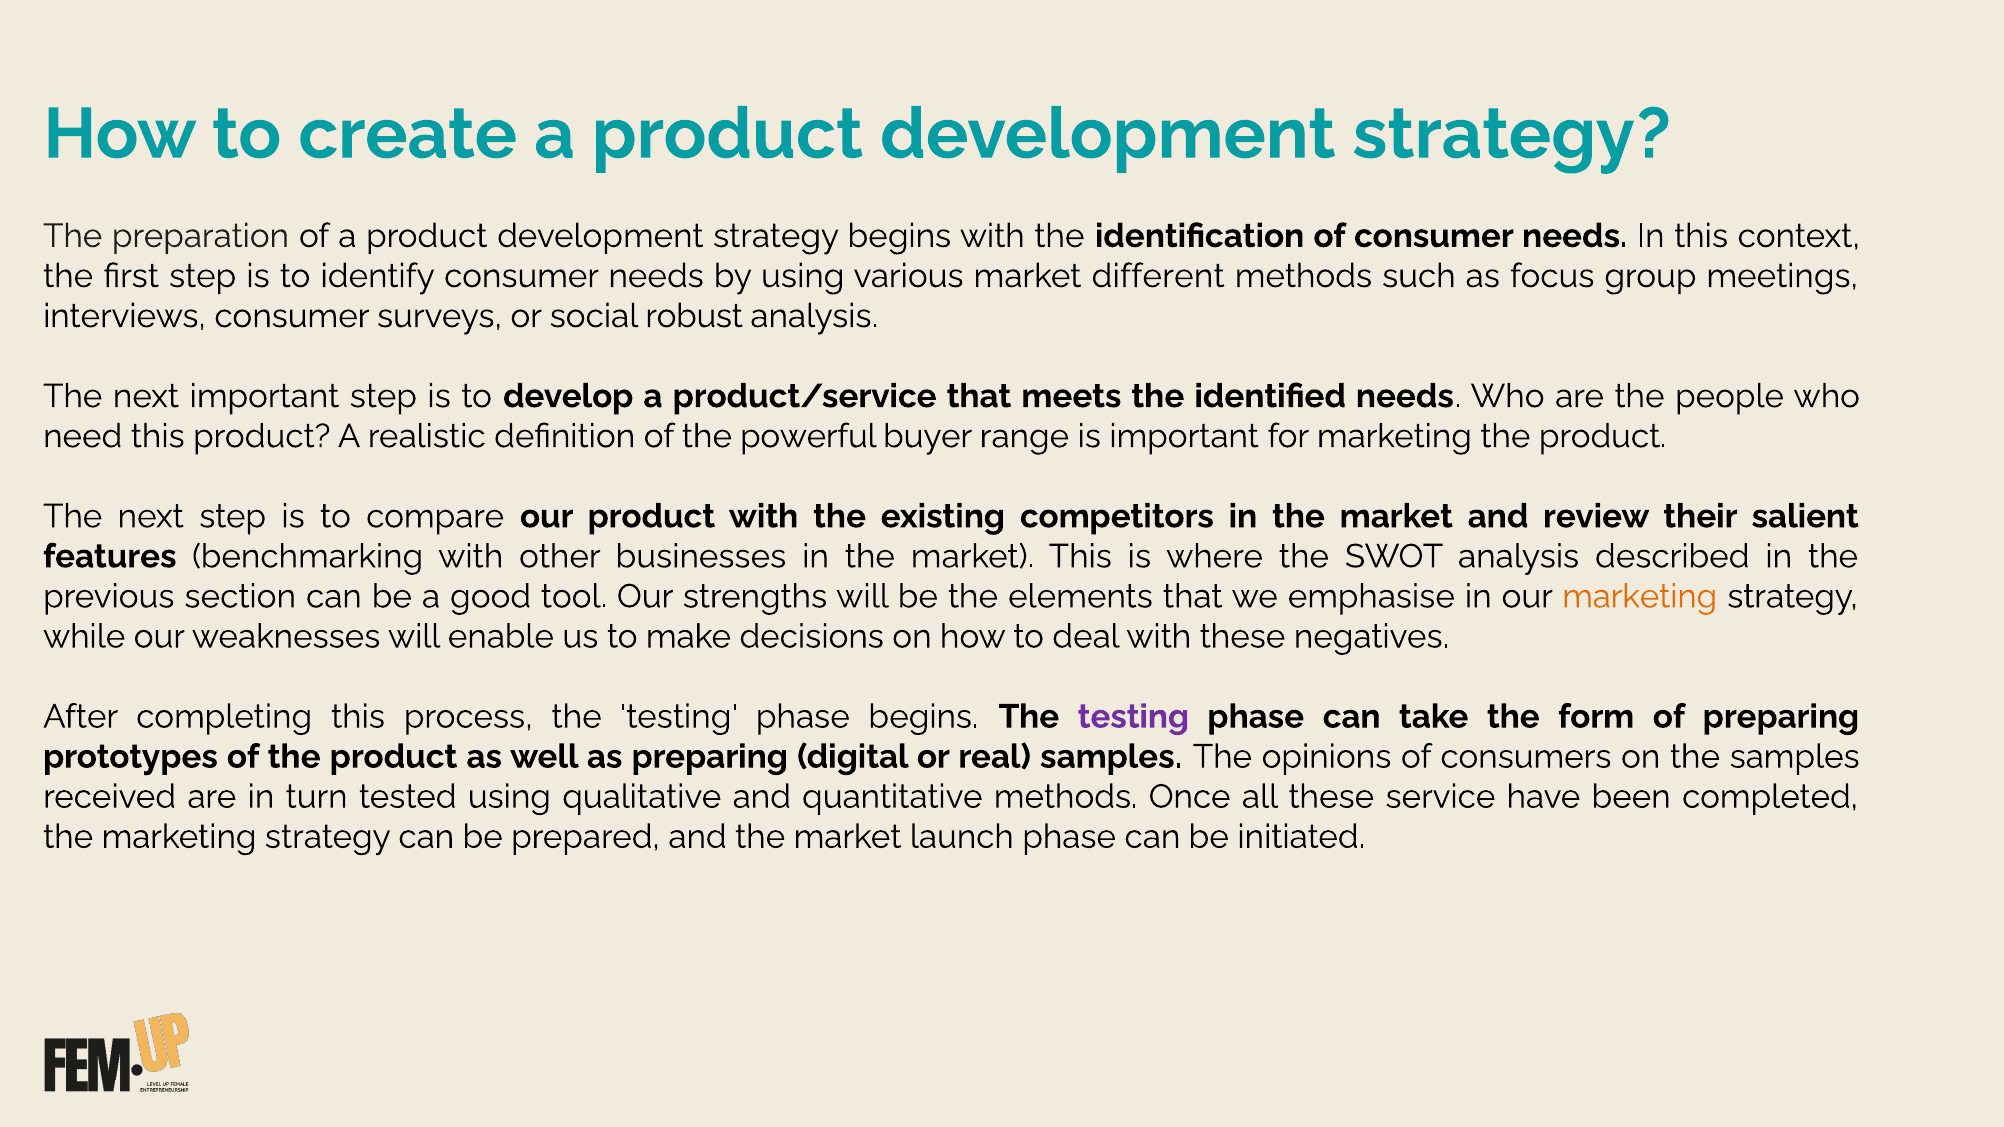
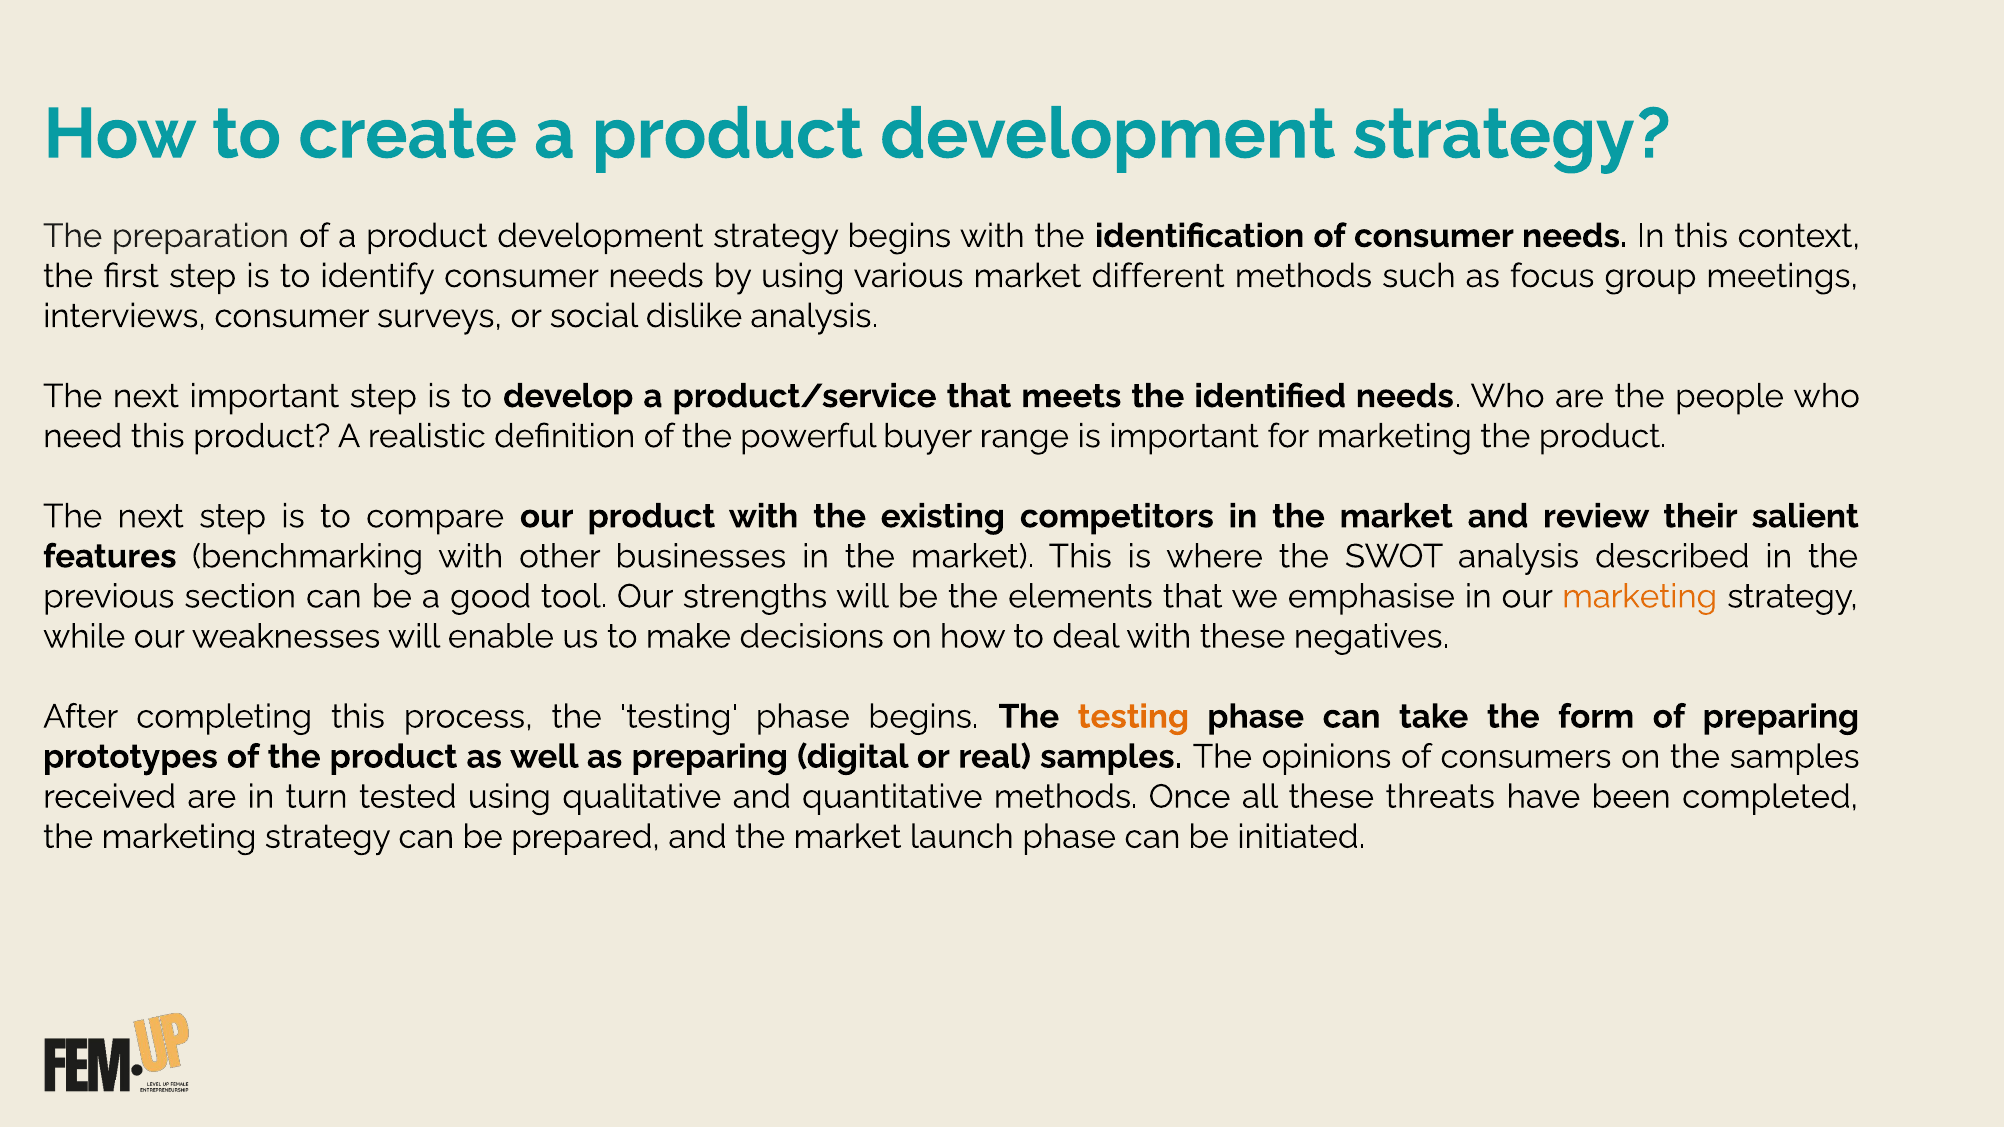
robust: robust -> dislike (694, 316)
testing colour: purple -> orange (1133, 717)
service: service -> threats (1440, 797)
